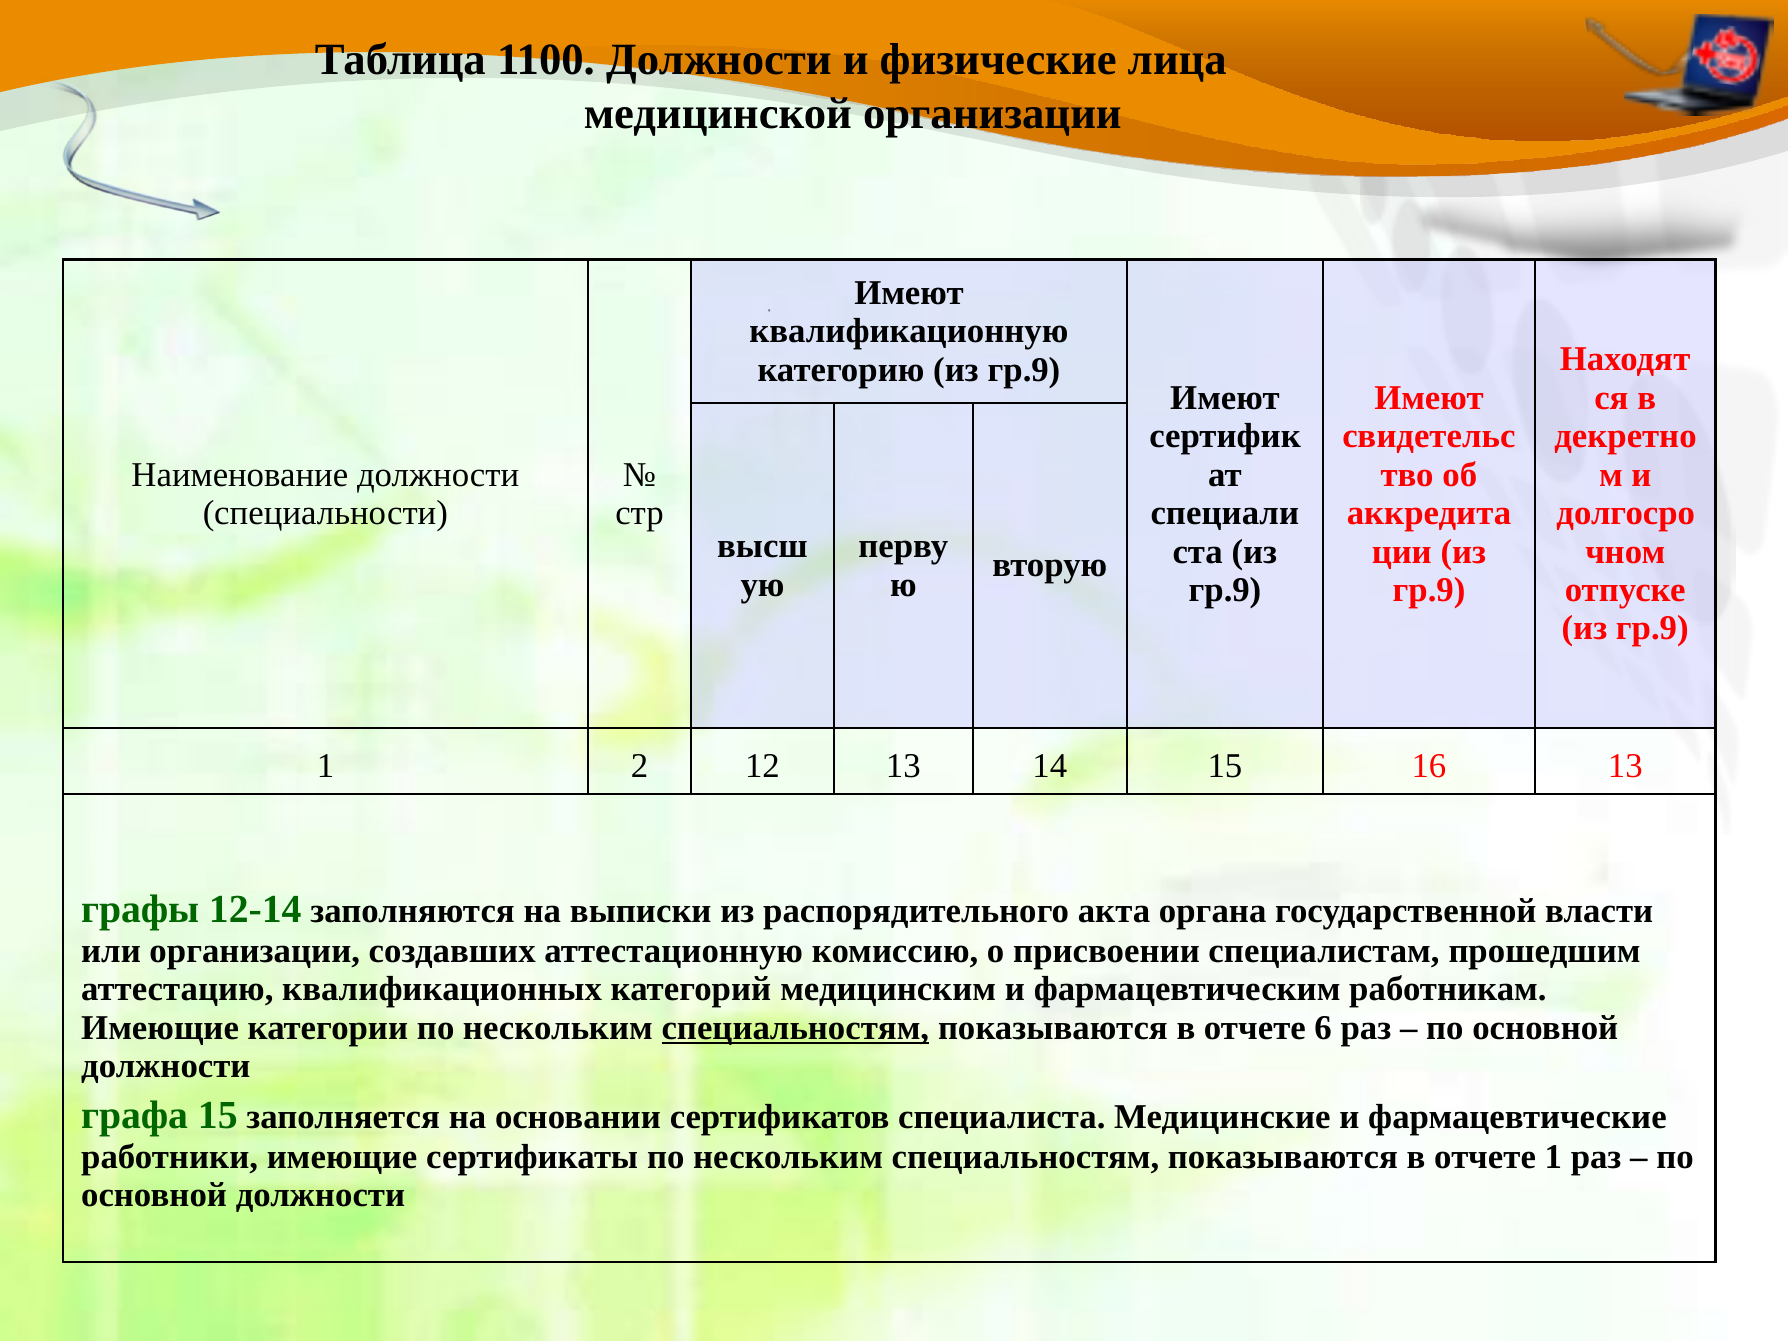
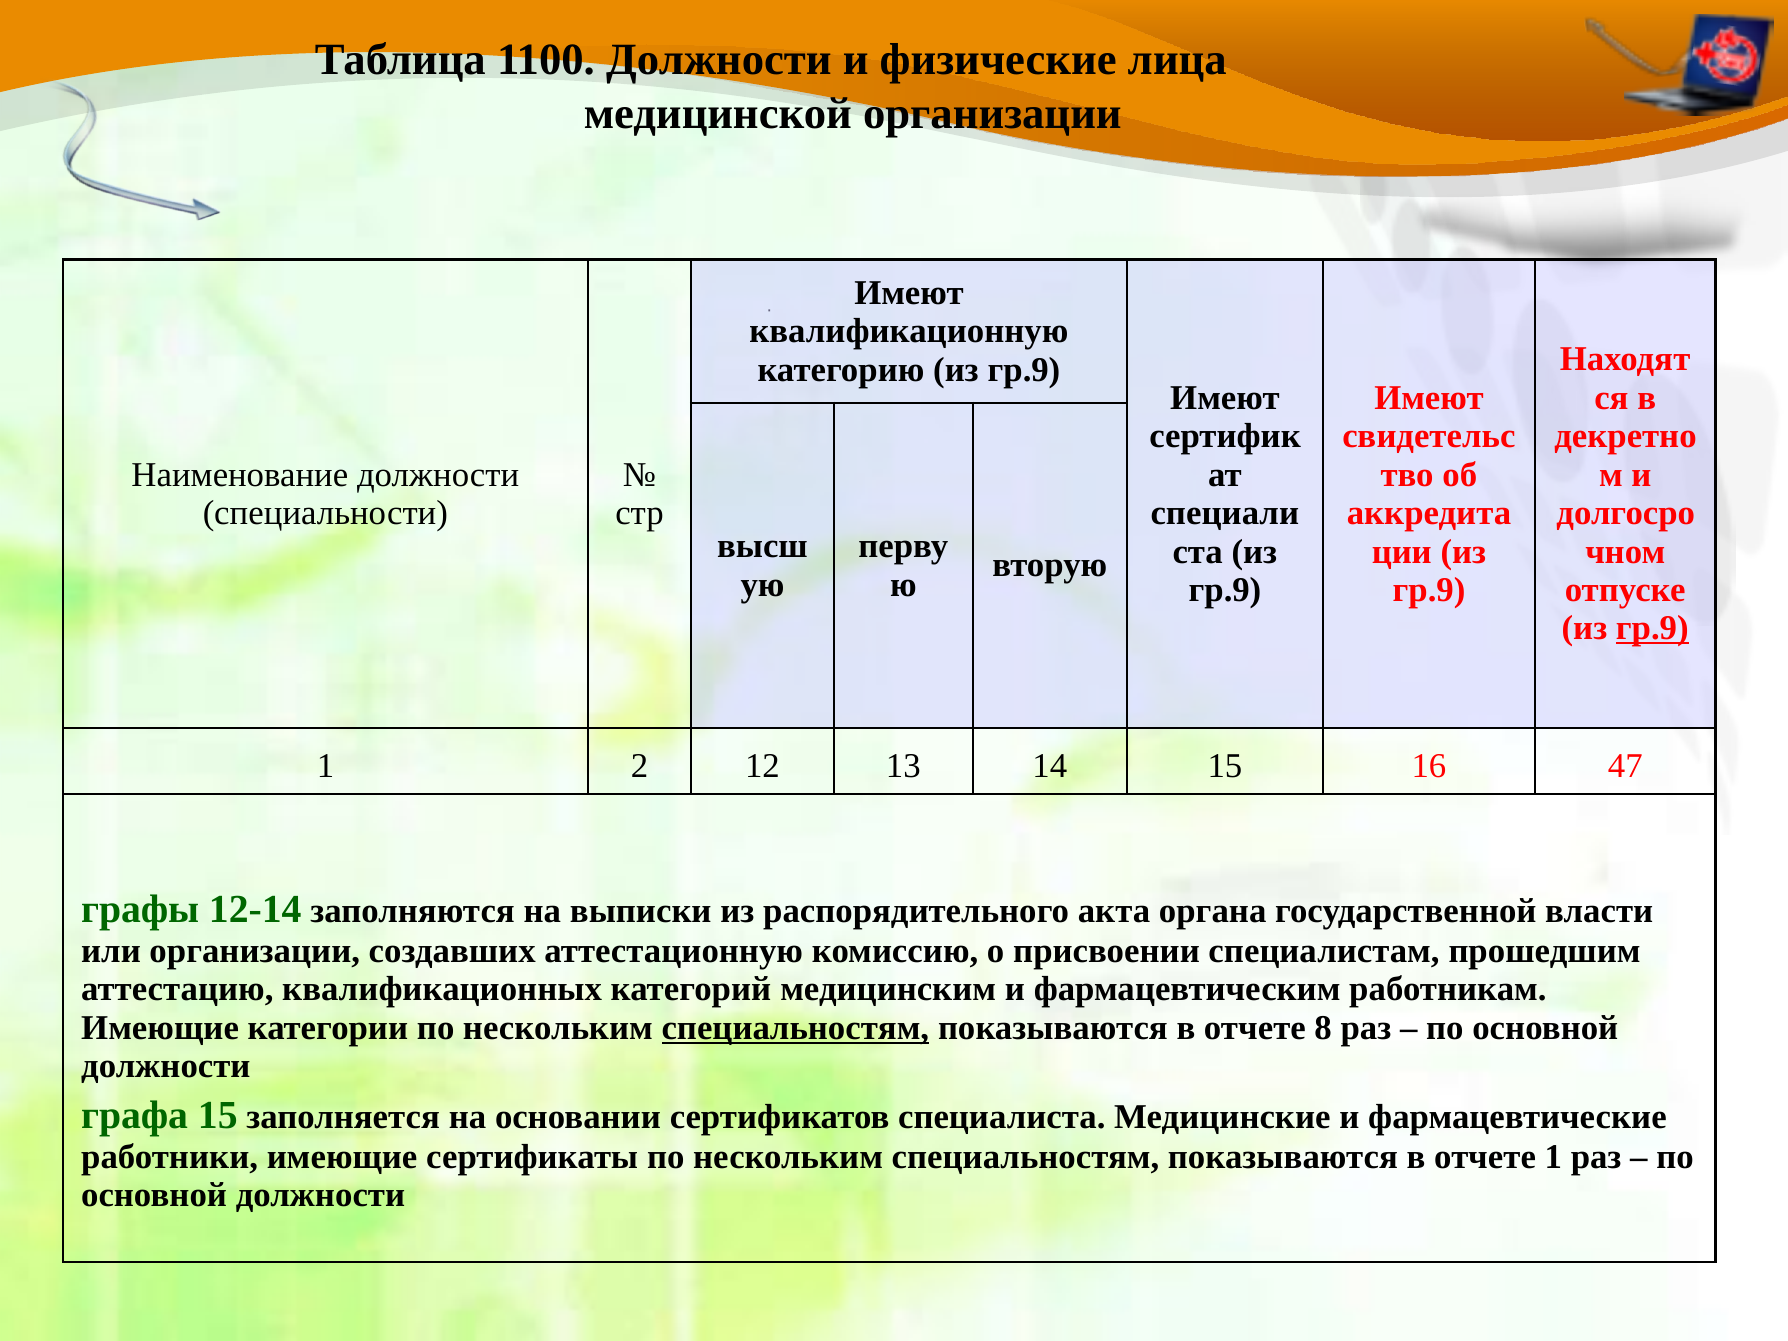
гр.9 underline: none -> present (1652, 628)
16 13: 13 -> 47 (1625, 766)
6: 6 -> 8 (1323, 1028)
